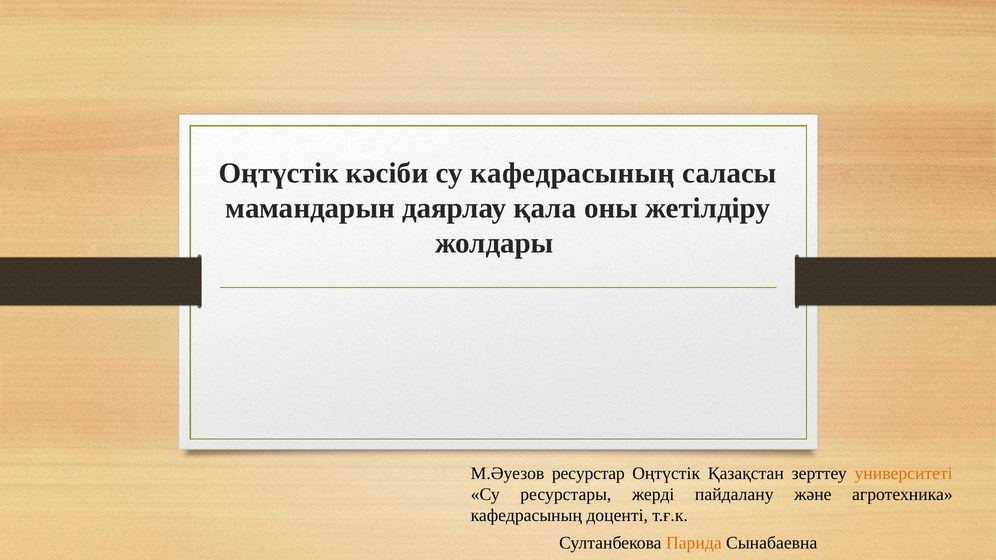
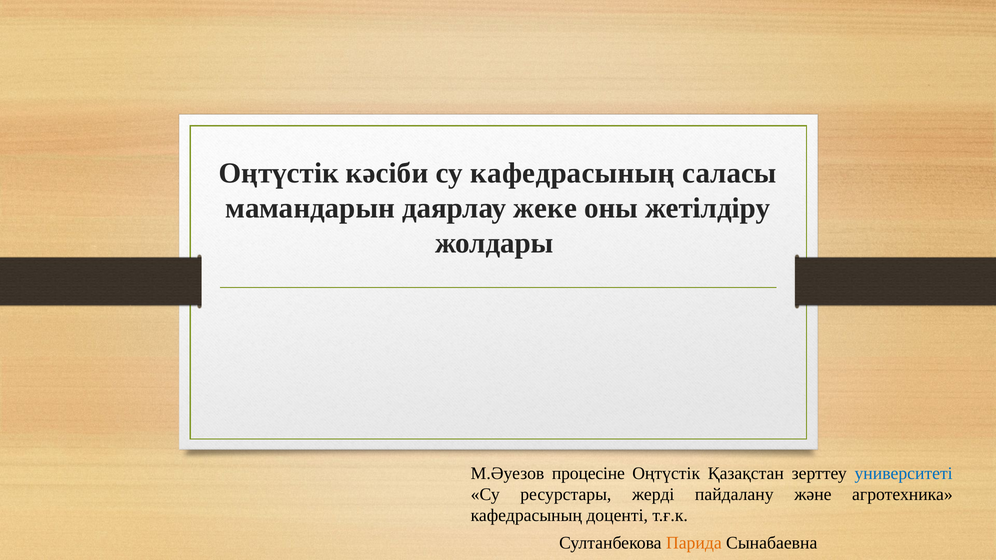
қала: қала -> жеке (545, 208)
ресурстар: ресурстар -> процесіне (588, 473)
университеті colour: orange -> blue (904, 473)
